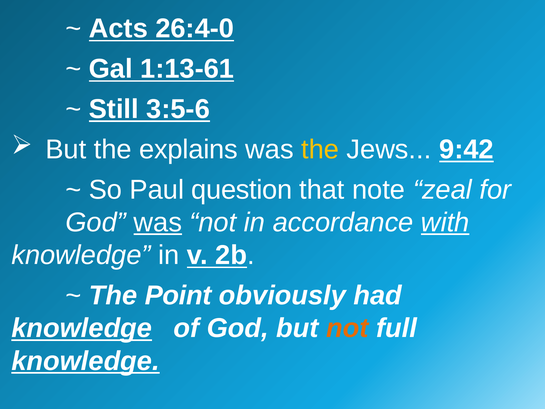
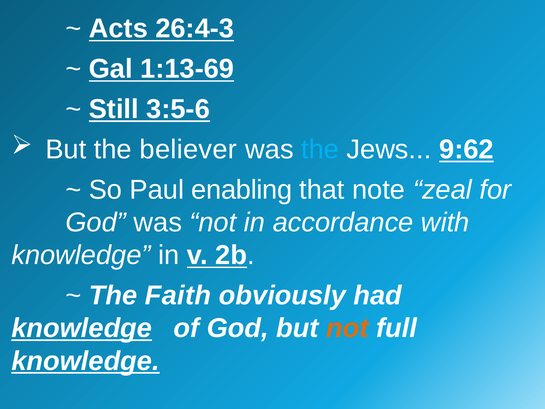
26:4-0: 26:4-0 -> 26:4-3 (195, 29)
1:13-61: 1:13-61 -> 1:13-69 (187, 69)
explains: explains -> believer (188, 149)
the colour: yellow -> light blue (320, 149)
9:42: 9:42 -> 9:62 (467, 149)
question: question -> enabling (242, 190)
was underline: present -> none (158, 222)
with underline: present -> none (445, 222)
Point: Point -> Faith (178, 295)
